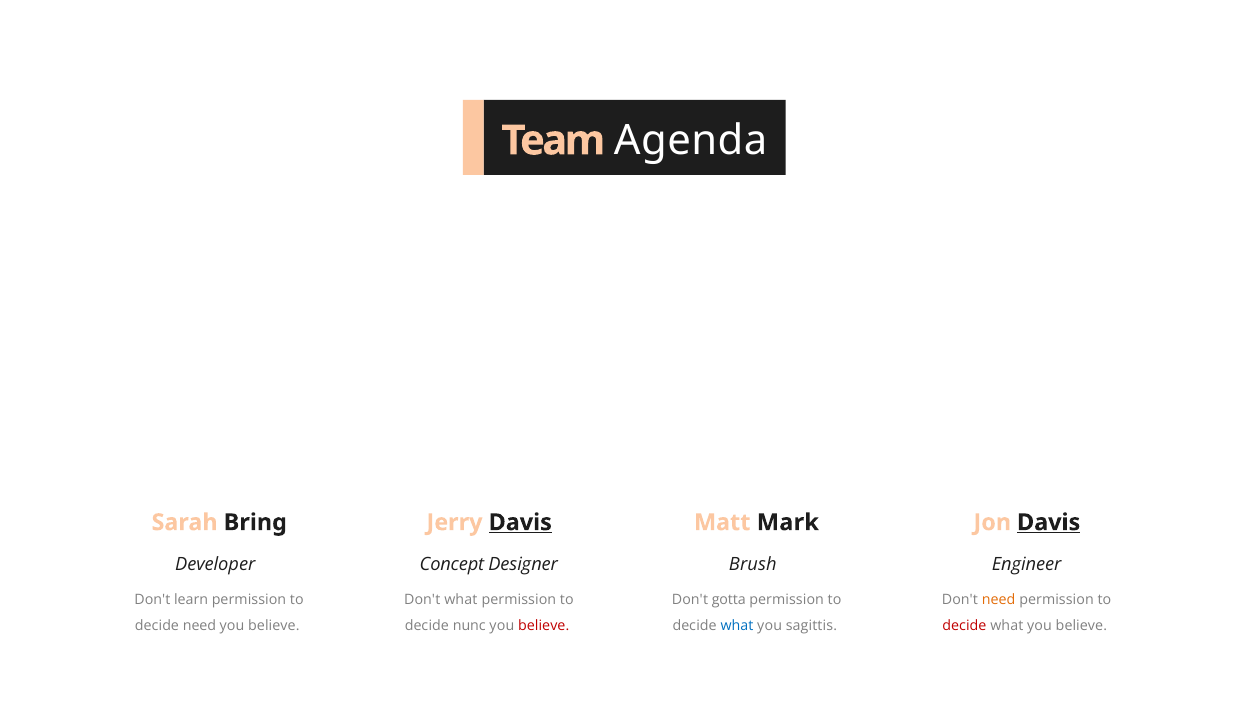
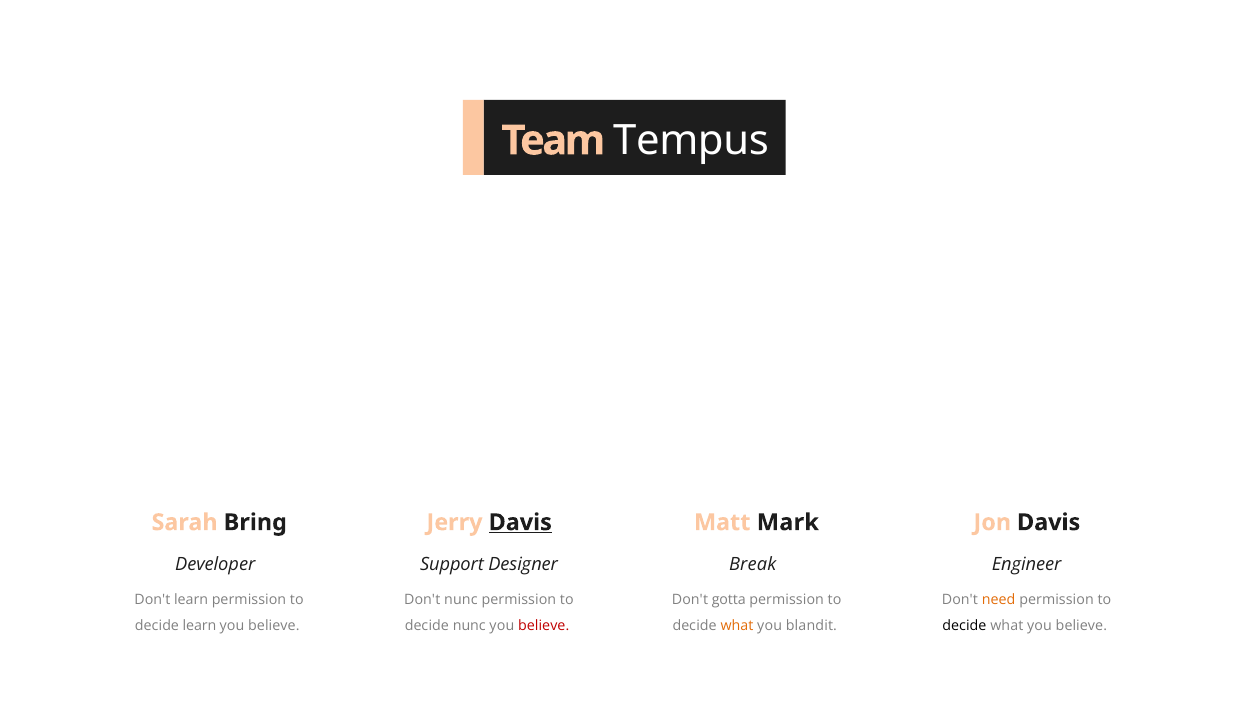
Agenda: Agenda -> Tempus (691, 141)
Davis underline: present -> none (1049, 522)
Concept: Concept -> Support (452, 564)
Brush: Brush -> Break (753, 564)
Don't what: what -> nunc (461, 600)
decide need: need -> learn (199, 625)
what colour: blue -> orange (737, 625)
sagittis: sagittis -> blandit (811, 625)
decide colour: red -> black (964, 625)
